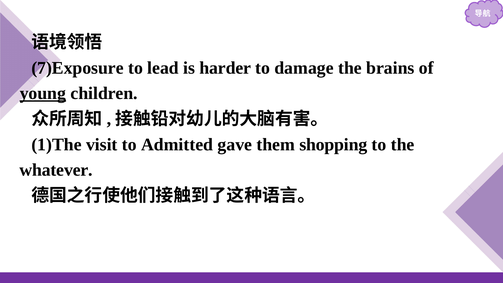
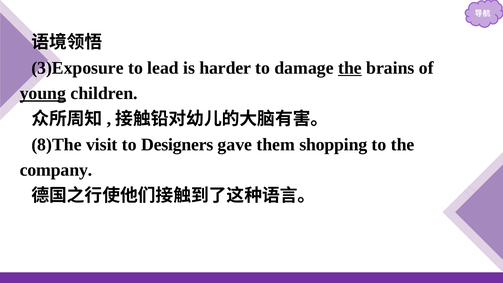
7)Exposure: 7)Exposure -> 3)Exposure (78, 68)
the underline: none -> present (350, 68)
1)The: 1)The -> 8)The (56, 144)
Admitted: Admitted -> Designers (177, 144)
whatever: whatever -> company (56, 170)
